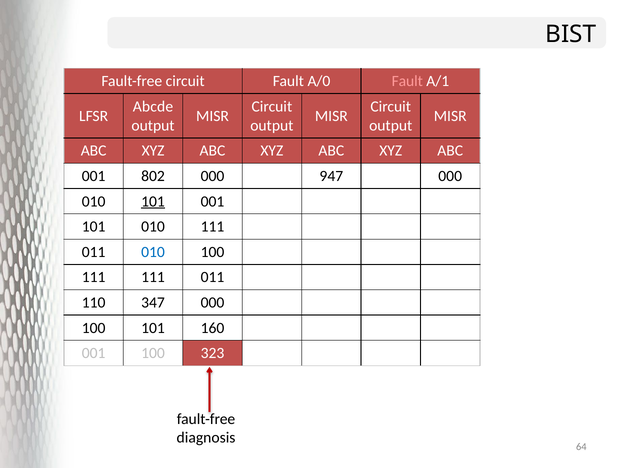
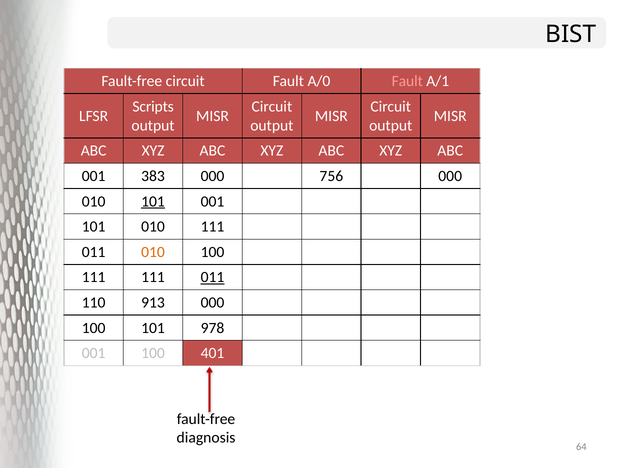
Abcde: Abcde -> Scripts (153, 106)
802: 802 -> 383 (153, 176)
947: 947 -> 756 (331, 176)
010 colour: blue -> orange (153, 252)
011 underline: none -> present (212, 277)
347: 347 -> 913 (153, 303)
160: 160 -> 978 (212, 328)
323: 323 -> 401 (212, 353)
